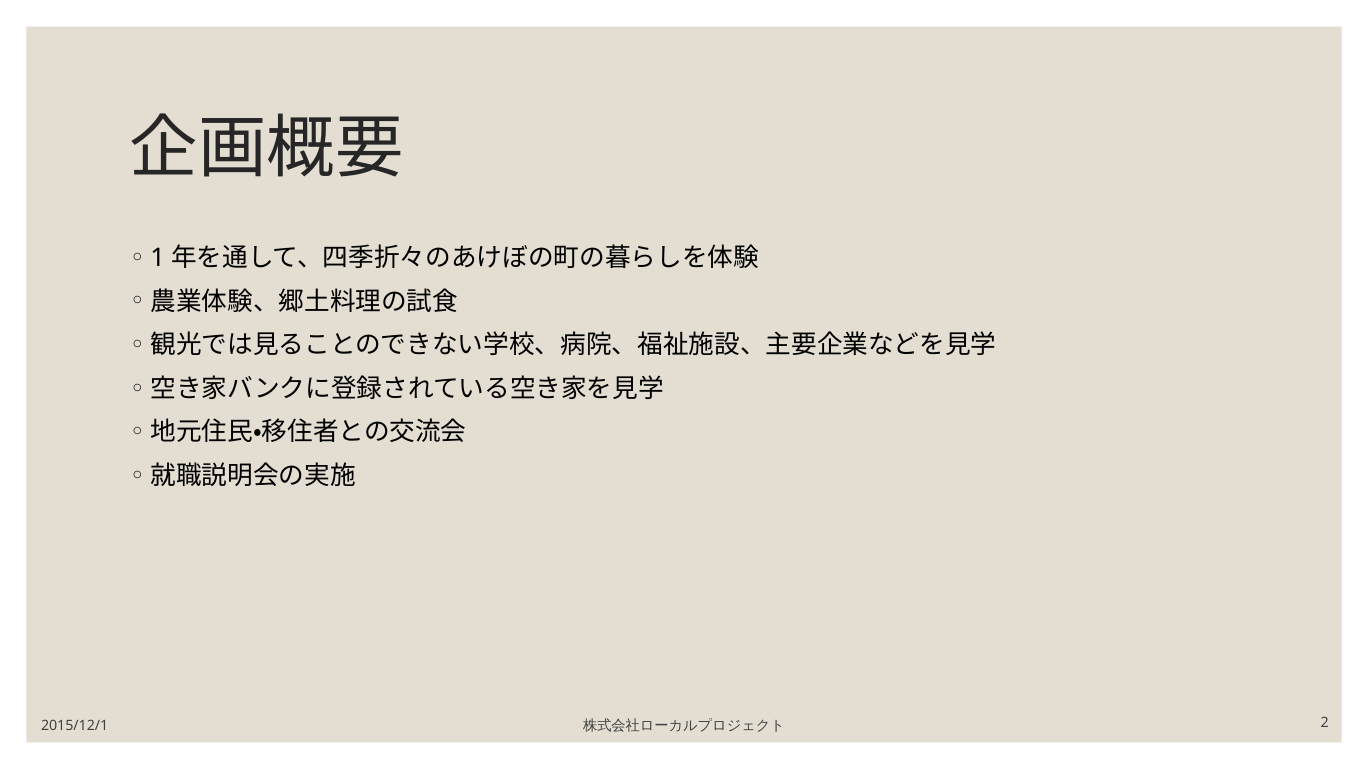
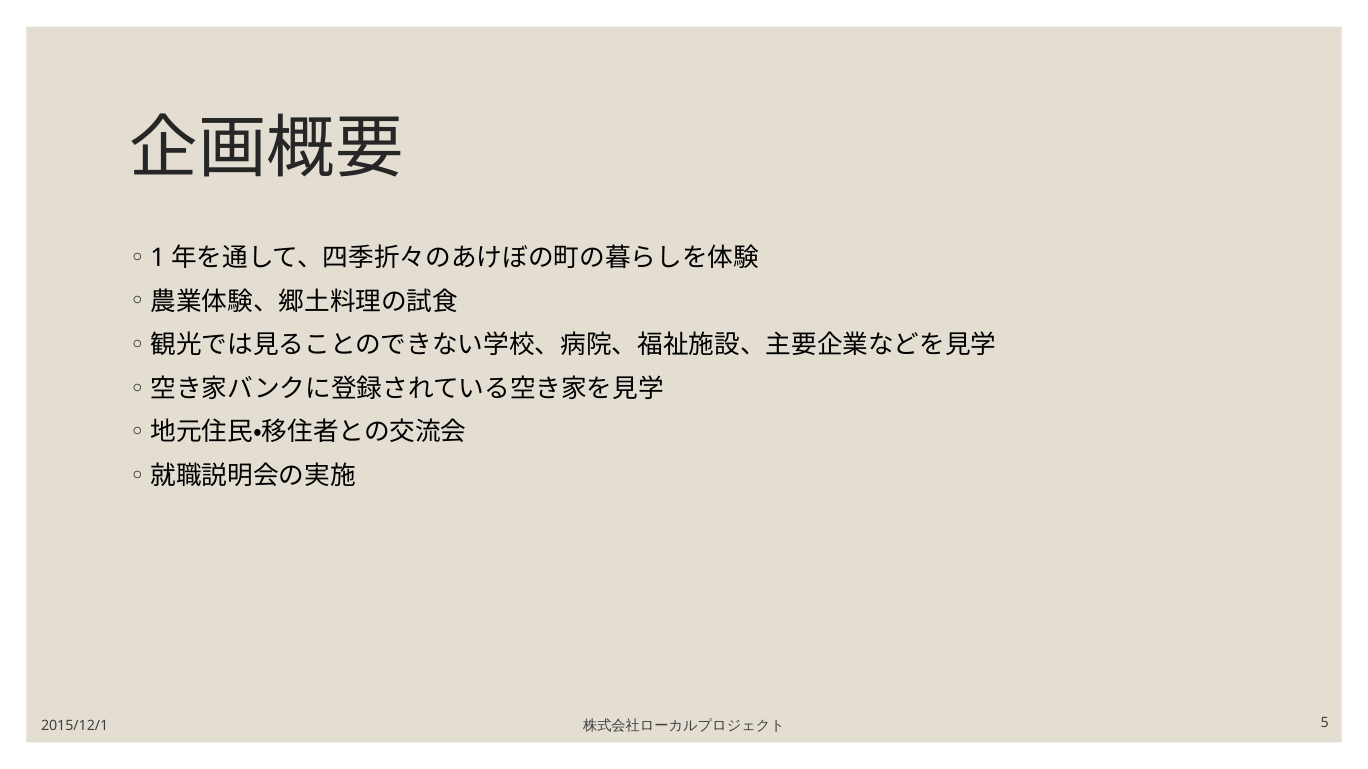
2: 2 -> 5 (1325, 724)
